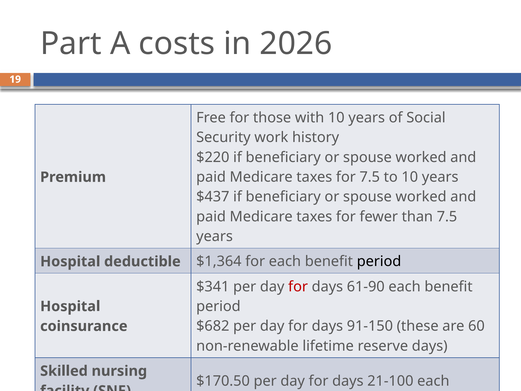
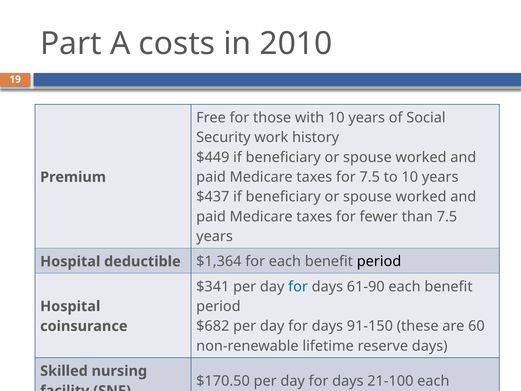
2026: 2026 -> 2010 (296, 43)
$220: $220 -> $449 (213, 157)
for colour: red -> blue (298, 286)
